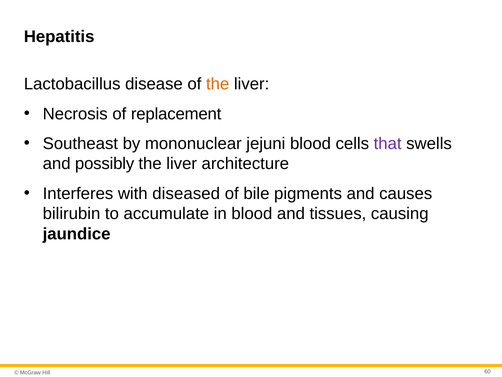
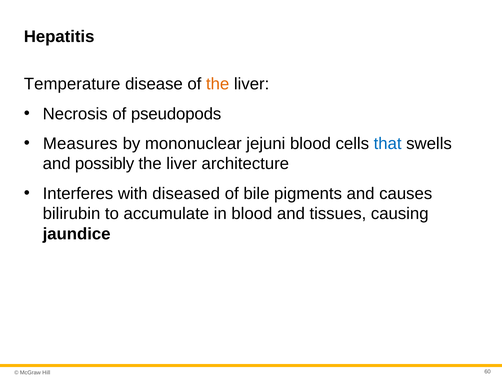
Lactobacillus: Lactobacillus -> Temperature (72, 84)
replacement: replacement -> pseudopods (176, 114)
Southeast: Southeast -> Measures (80, 143)
that colour: purple -> blue (388, 143)
